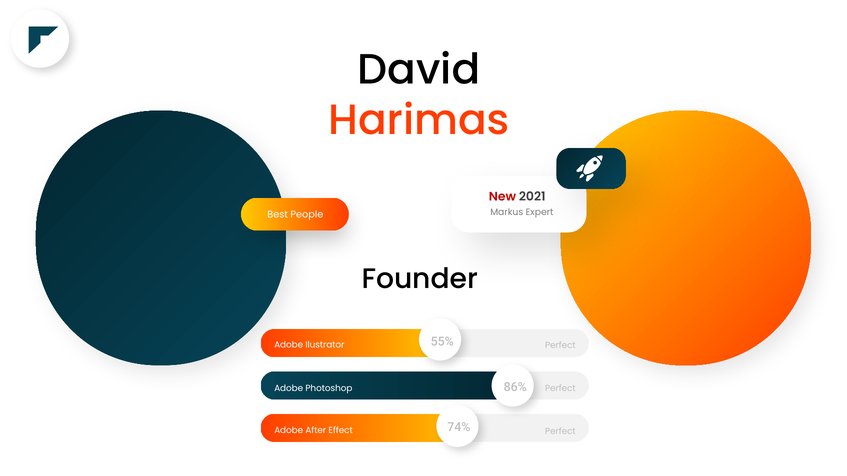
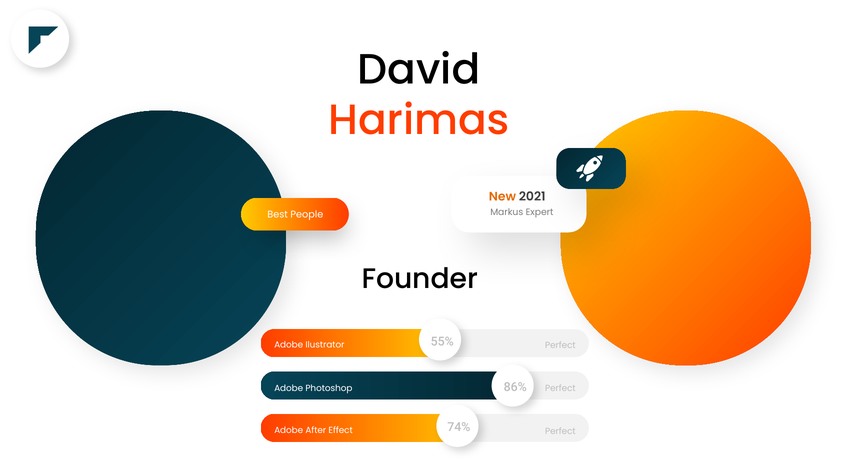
New colour: red -> orange (502, 197)
